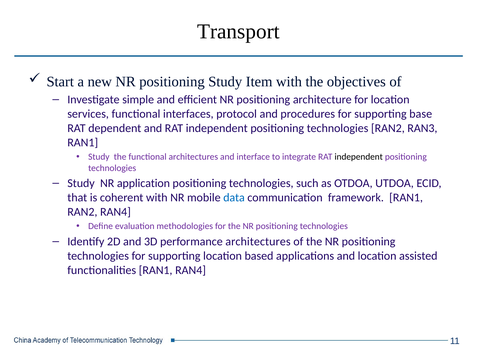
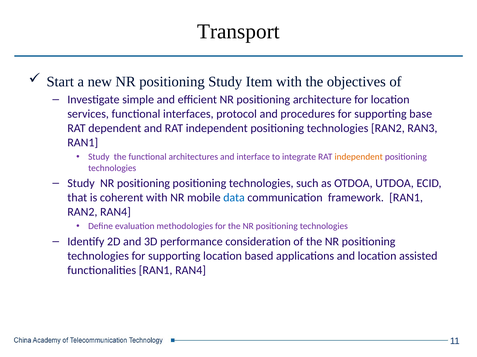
independent colour: black -> orange (359, 157)
Study NR application: application -> positioning (143, 184)
performance architectures: architectures -> consideration (258, 242)
